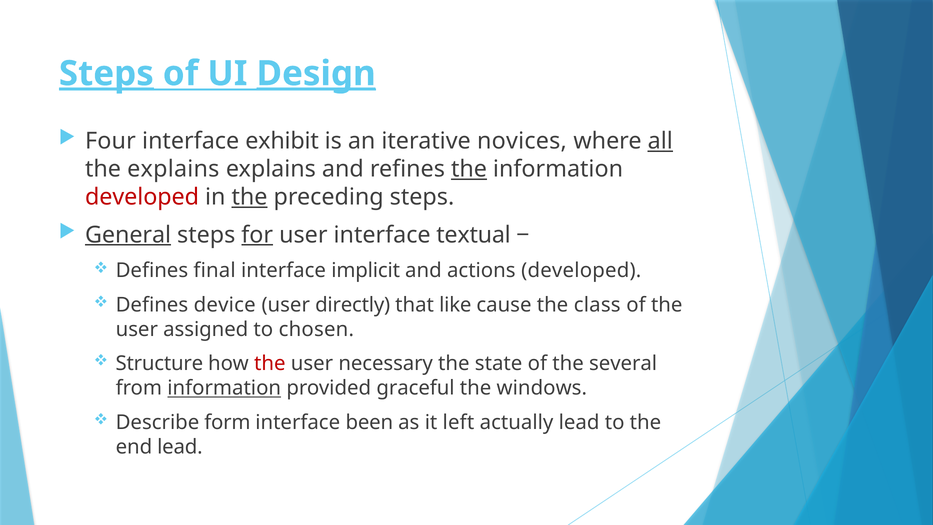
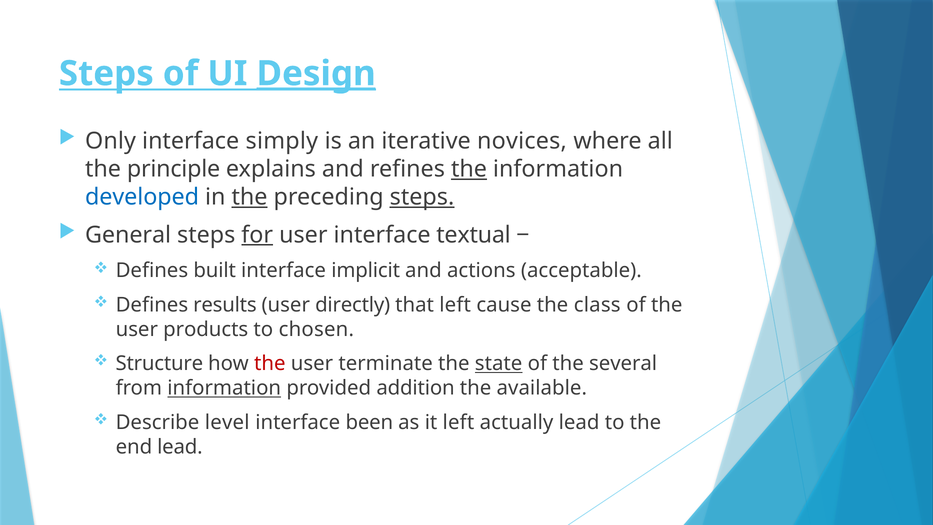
Steps underline: present -> none (106, 74)
Four: Four -> Only (110, 141)
exhibit: exhibit -> simply (282, 141)
all underline: present -> none (660, 141)
the explains: explains -> principle (174, 169)
developed colour: red -> blue (142, 197)
steps underline: none -> present (422, 197)
General underline: present -> none (128, 235)
final: final -> built (215, 271)
actions developed: developed -> acceptable (581, 271)
device: device -> results (225, 305)
that like: like -> left (455, 305)
assigned: assigned -> products (206, 329)
necessary: necessary -> terminate (386, 363)
state underline: none -> present (499, 363)
graceful: graceful -> addition (416, 388)
windows: windows -> available (542, 388)
form: form -> level (227, 422)
